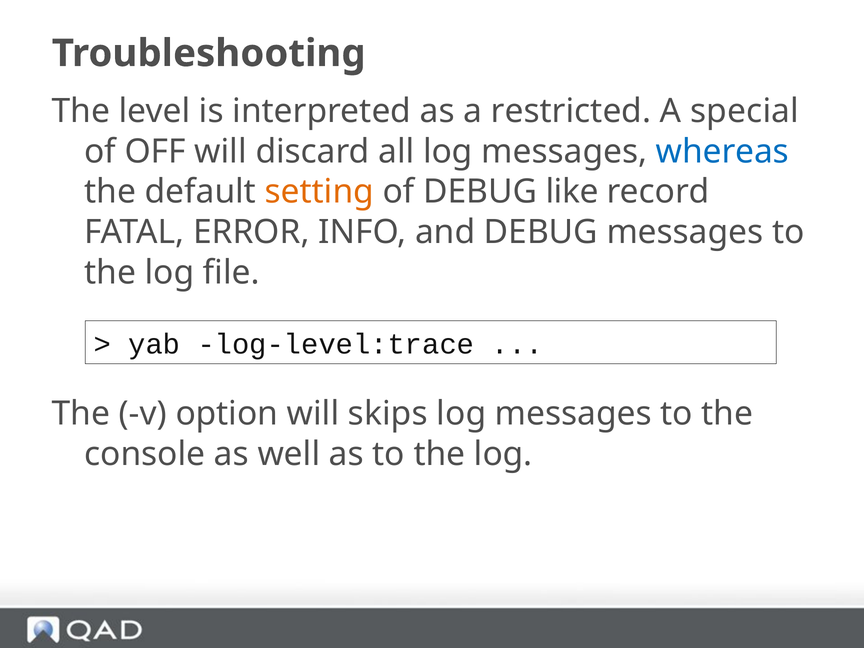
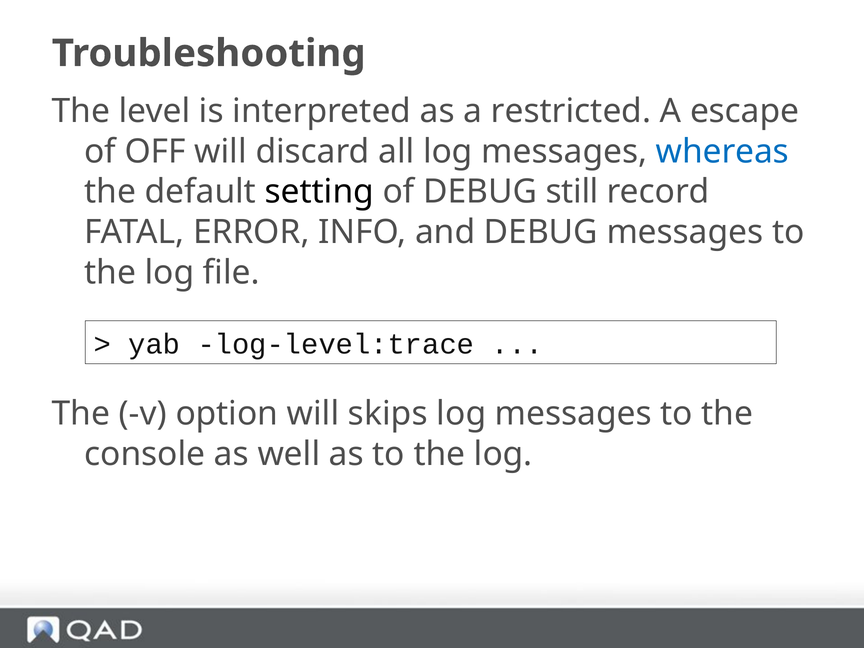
special: special -> escape (745, 111)
setting colour: orange -> black (319, 192)
like: like -> still (572, 192)
